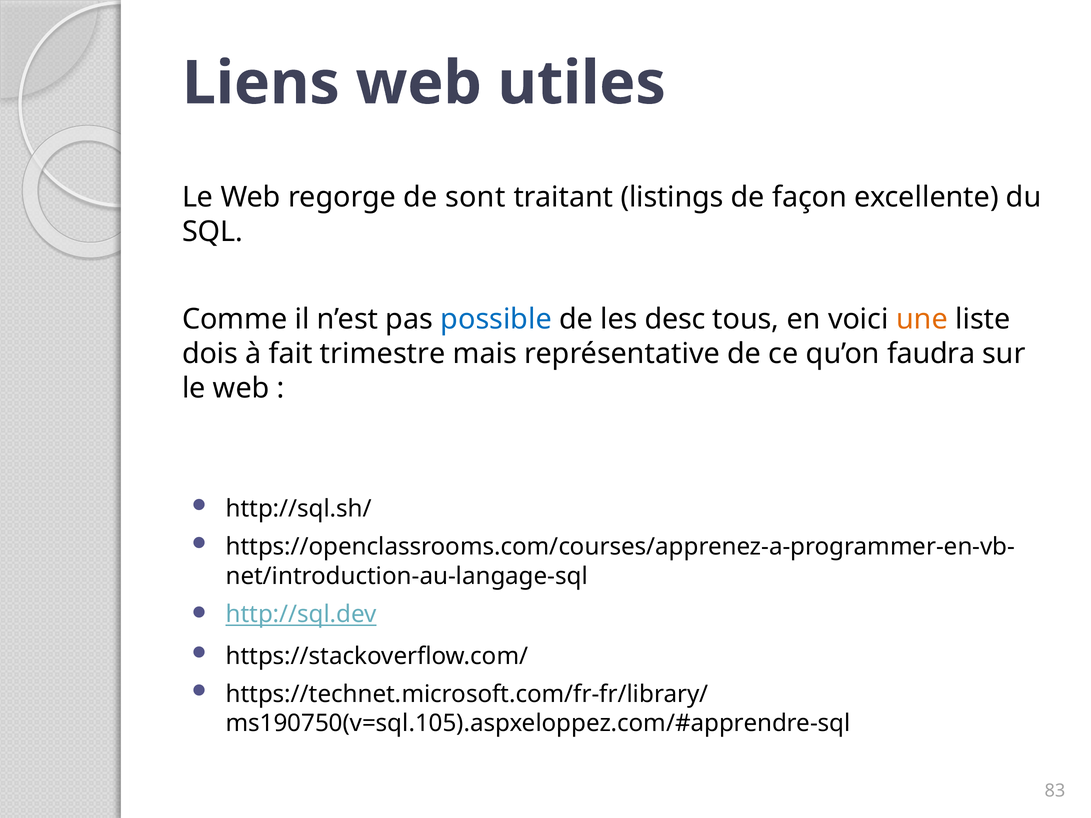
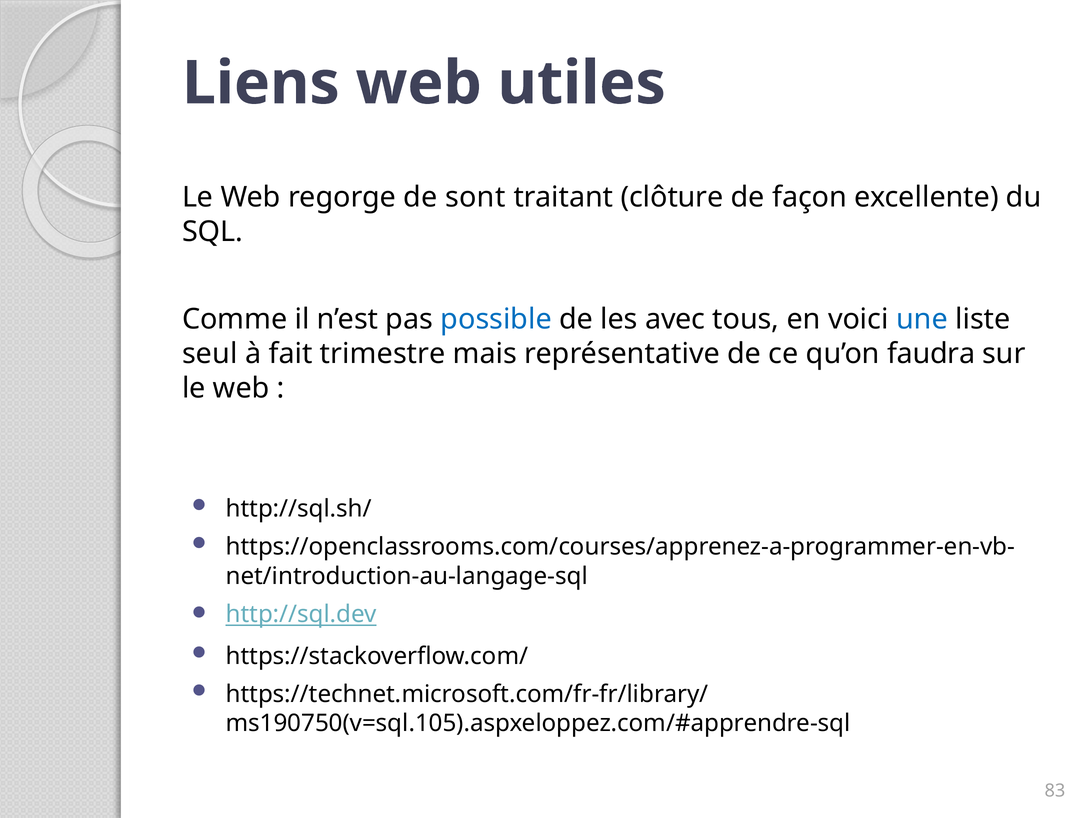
listings: listings -> clôture (672, 197)
desc: desc -> avec (675, 319)
une colour: orange -> blue (922, 319)
dois: dois -> seul (210, 354)
